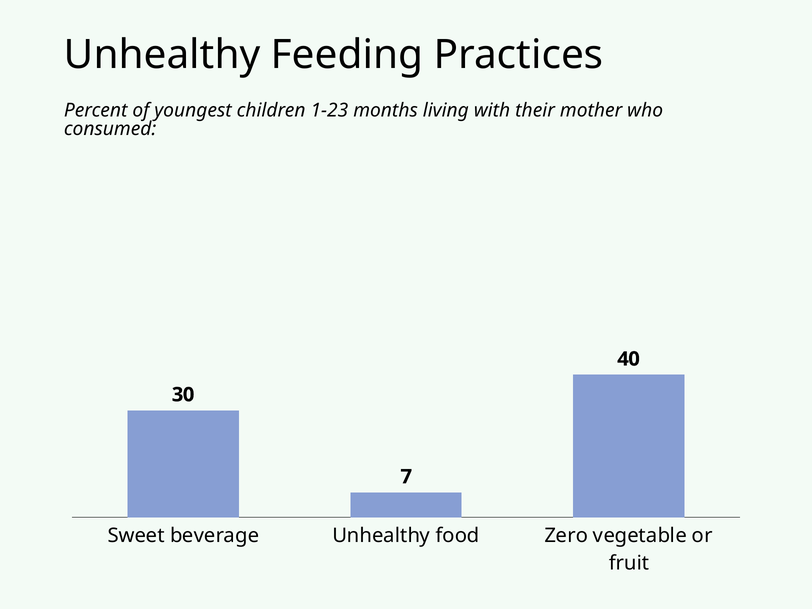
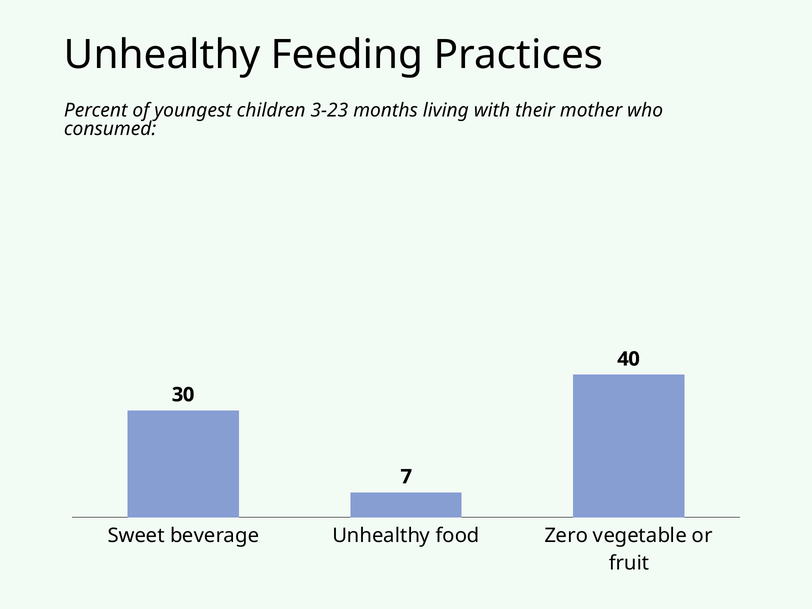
1-23: 1-23 -> 3-23 (329, 110)
